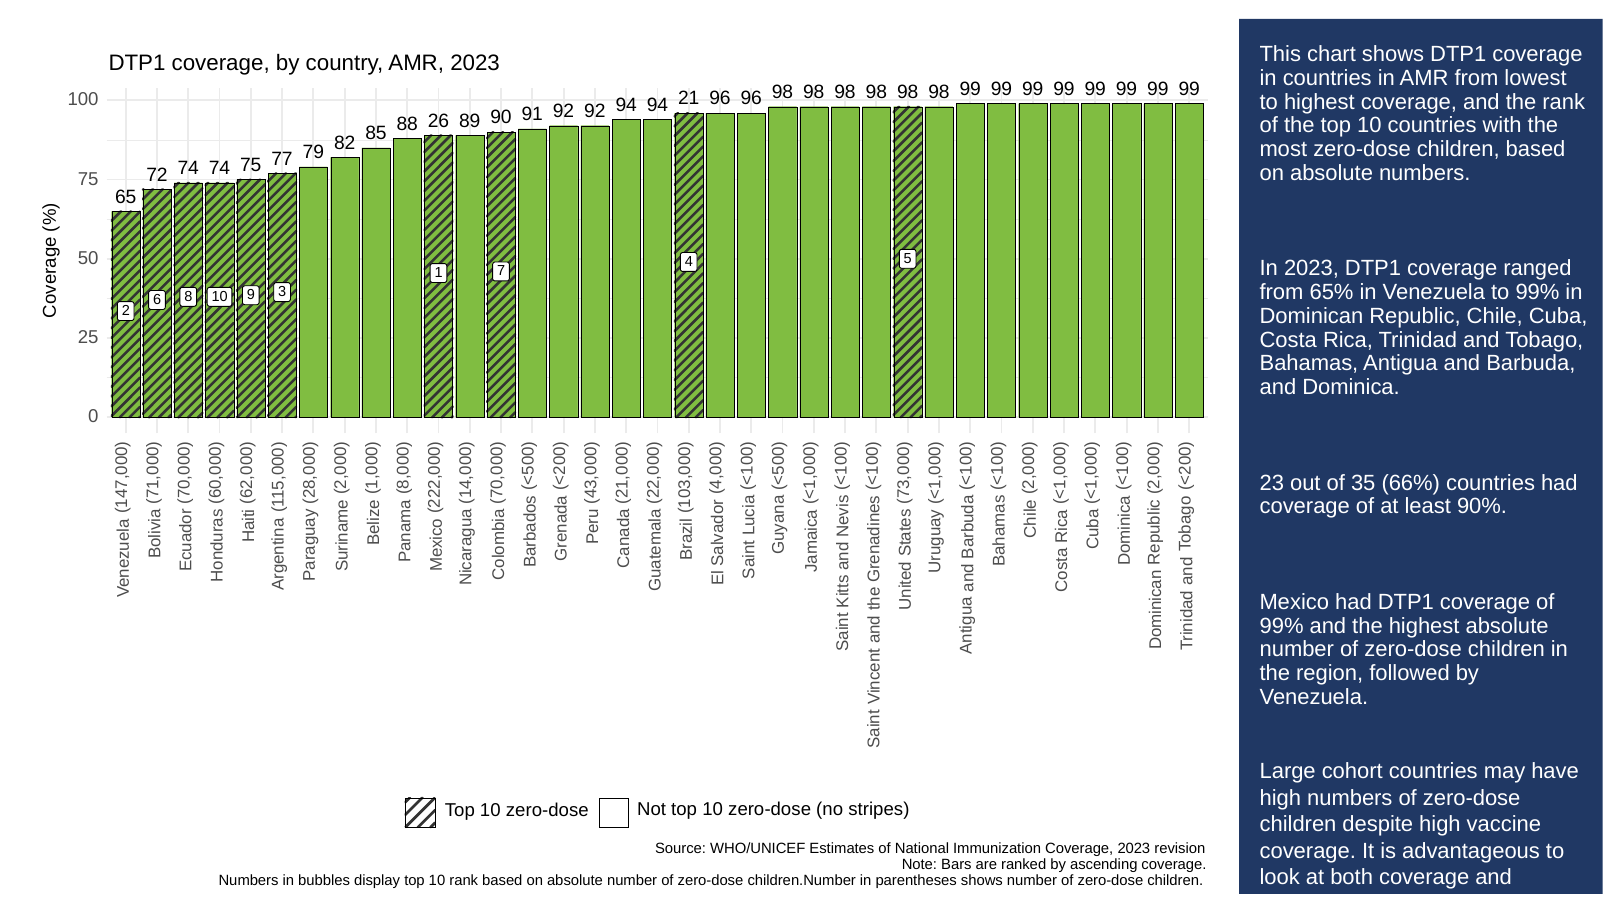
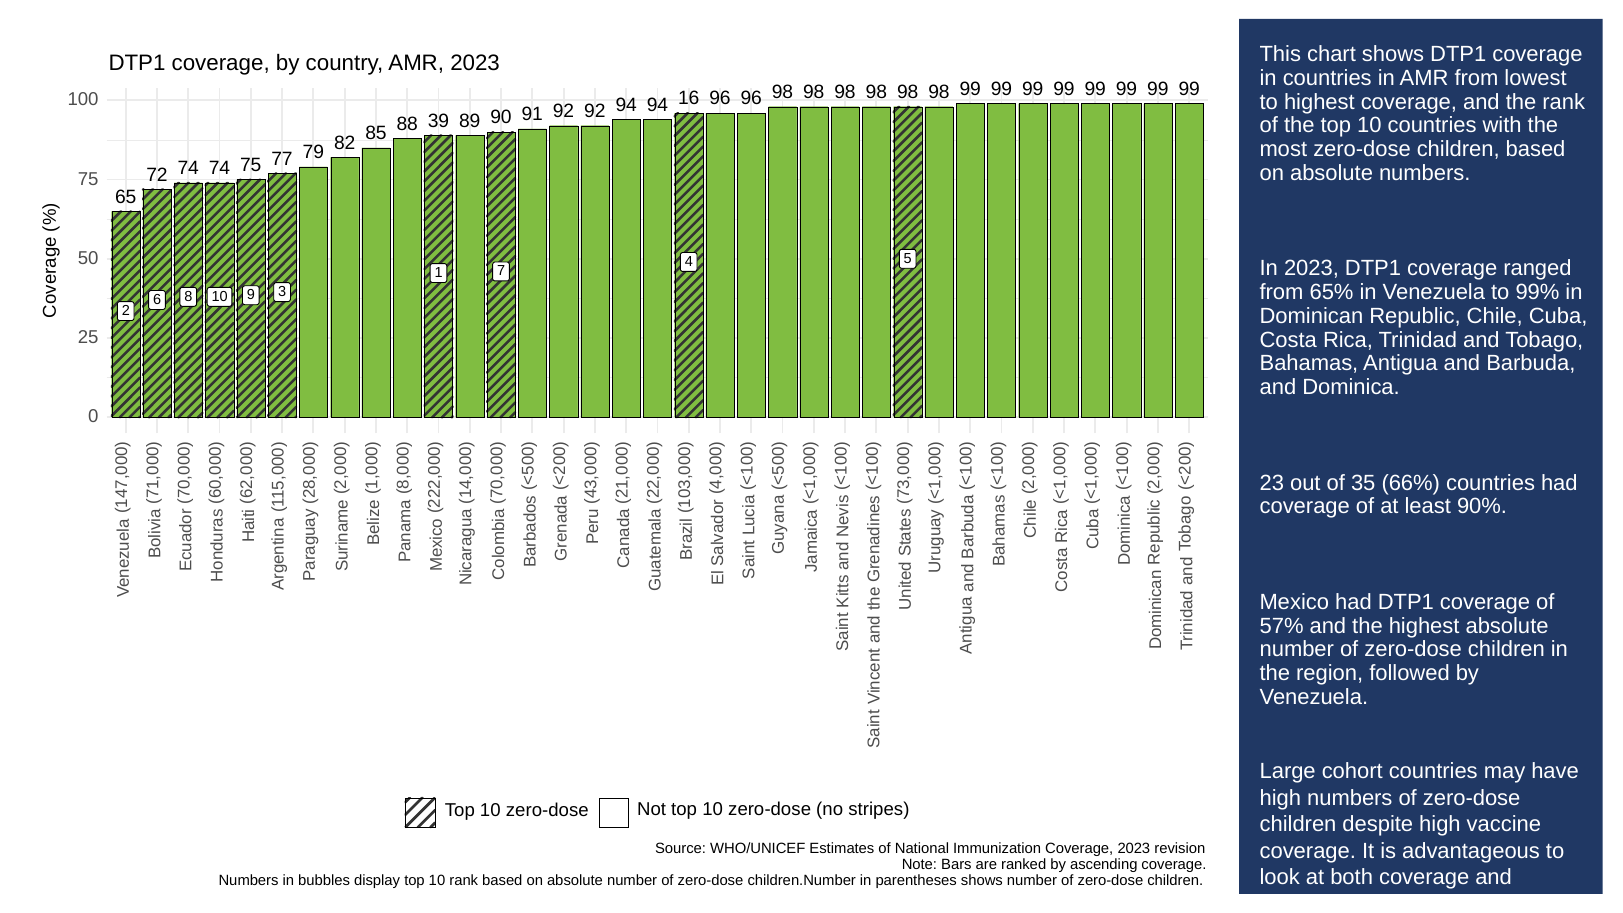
21: 21 -> 16 (689, 99)
26: 26 -> 39 (439, 121)
99%: 99% -> 57% (1282, 626)
